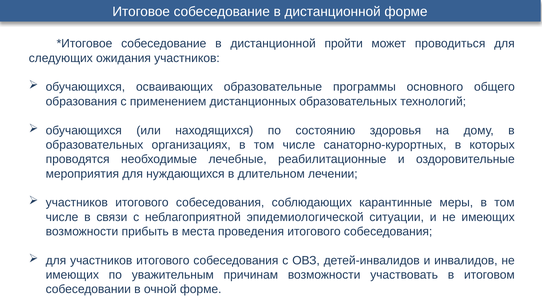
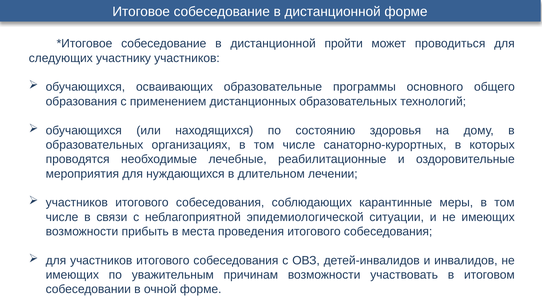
ожидания: ожидания -> участнику (123, 58)
